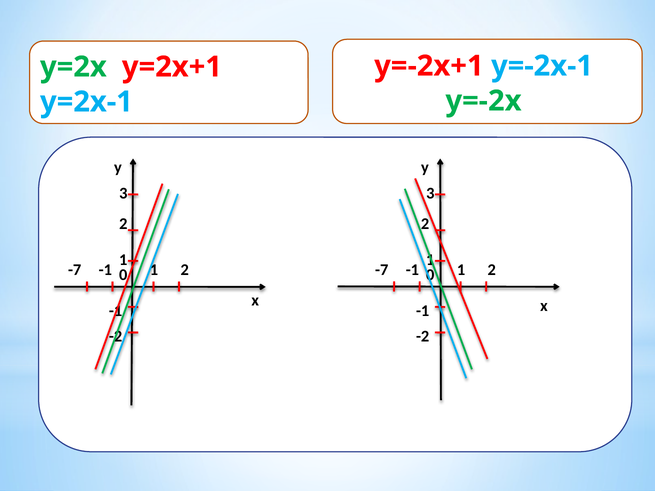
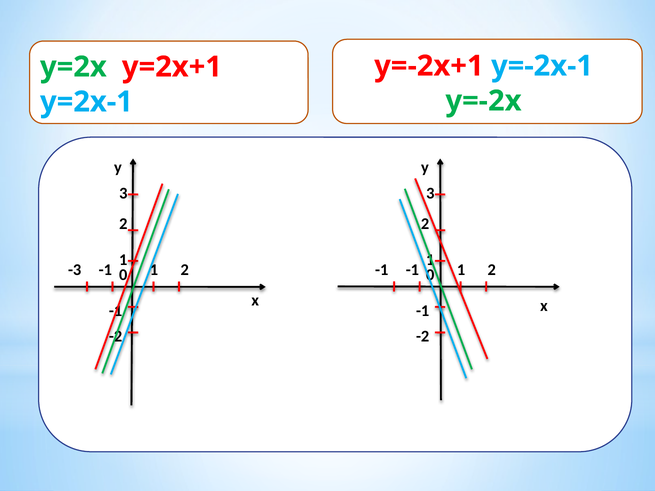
-7: -7 -> -3 (75, 270)
-7: -7 -> -1 (382, 270)
